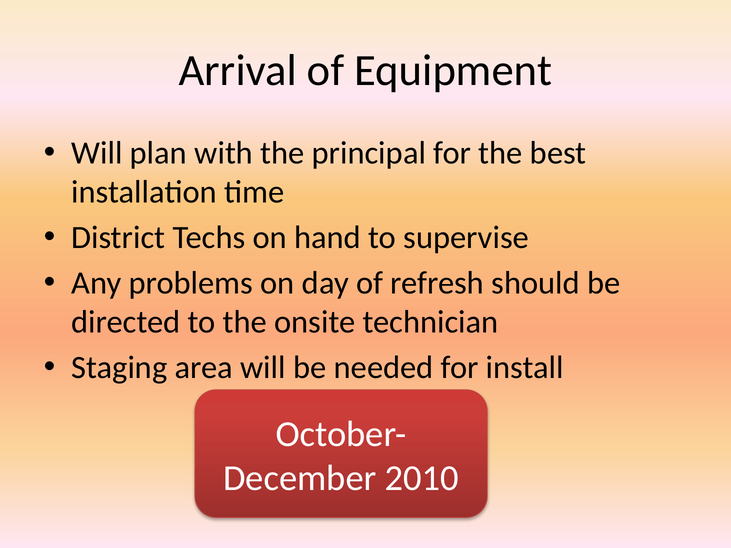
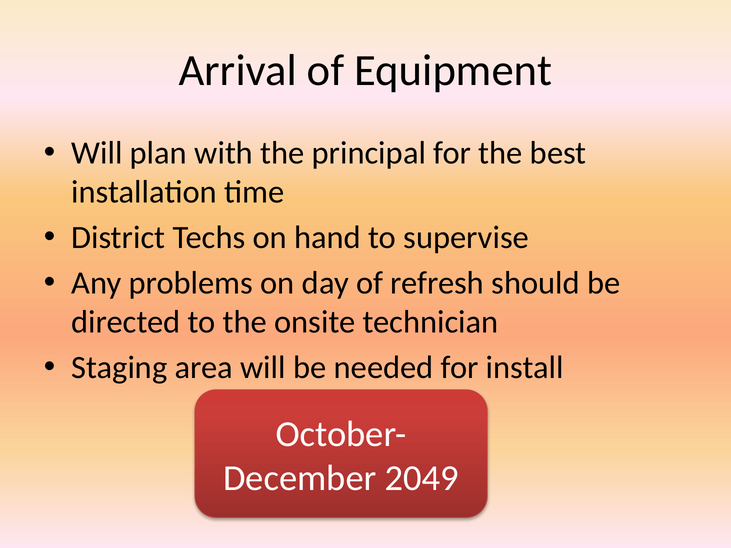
2010: 2010 -> 2049 (422, 478)
